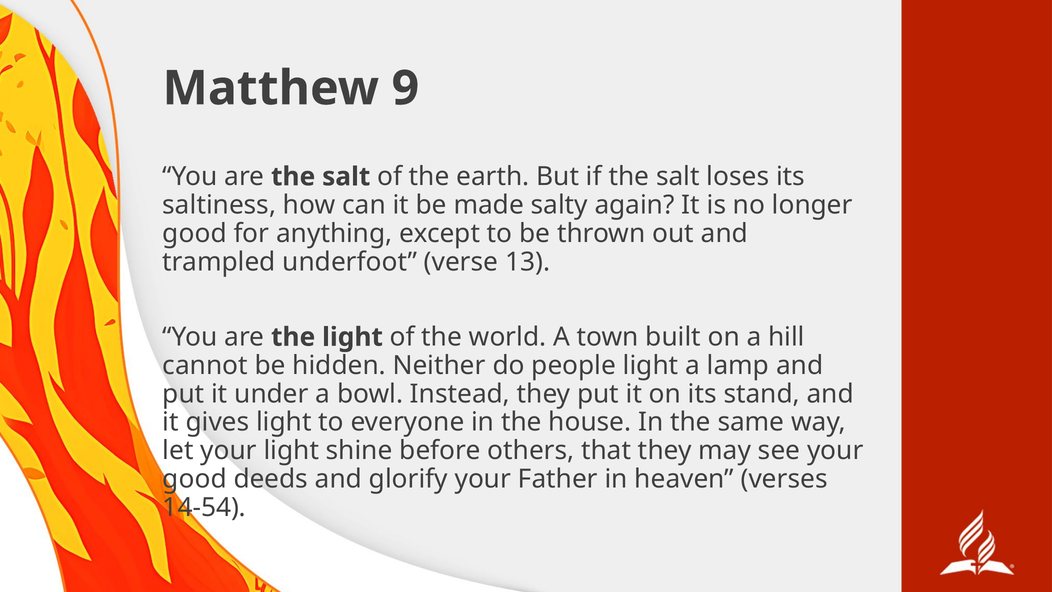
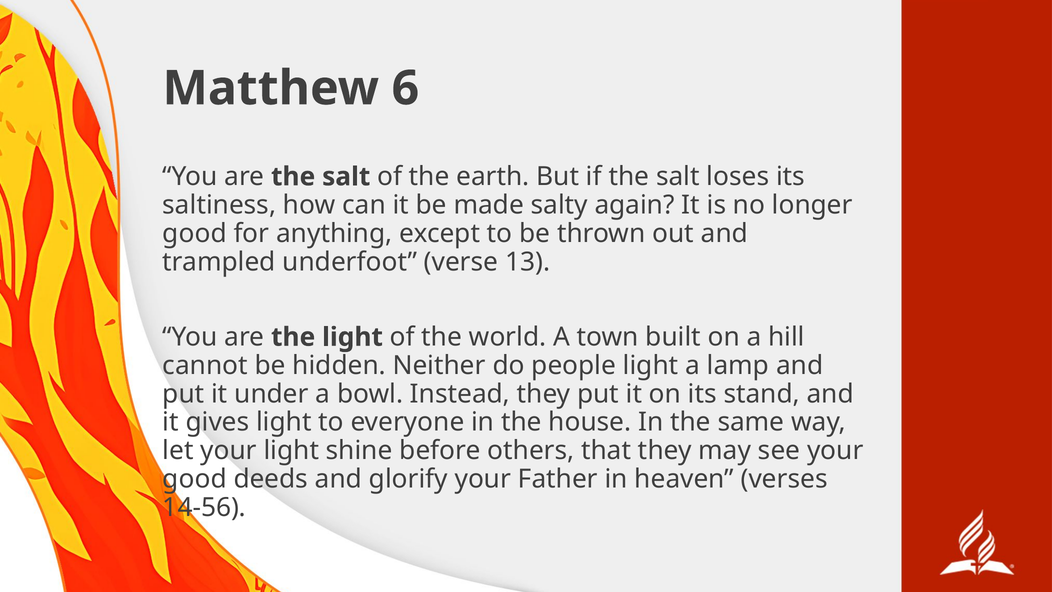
9: 9 -> 6 (405, 88)
14-54: 14-54 -> 14-56 (204, 507)
